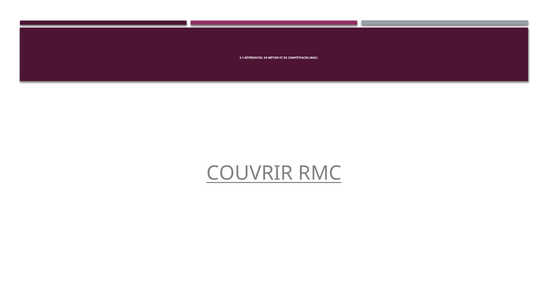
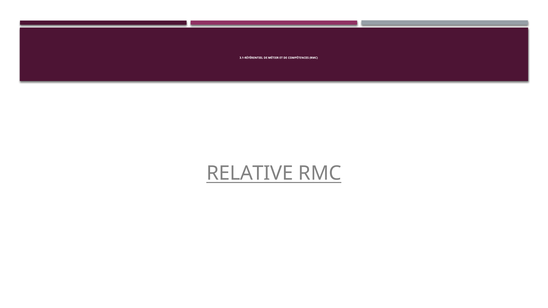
COUVRIR: COUVRIR -> RELATIVE (250, 174)
